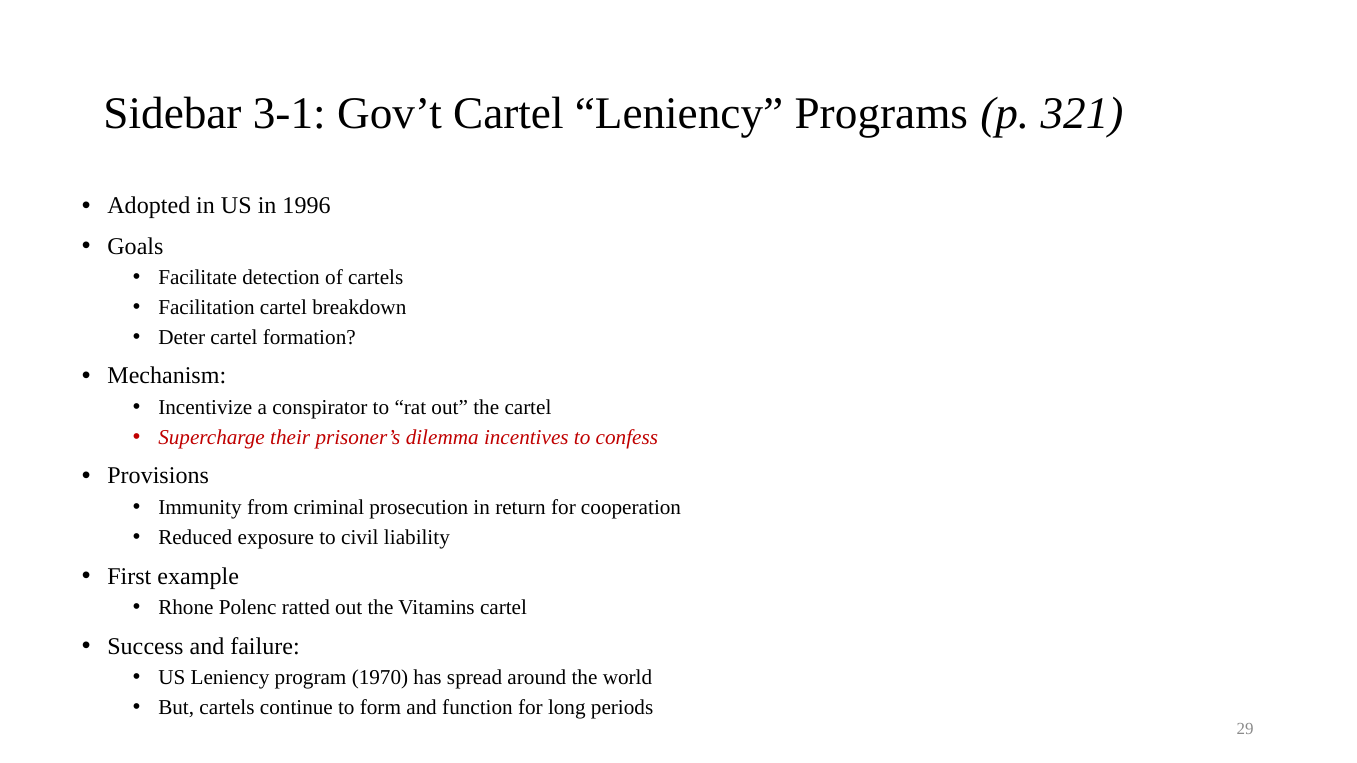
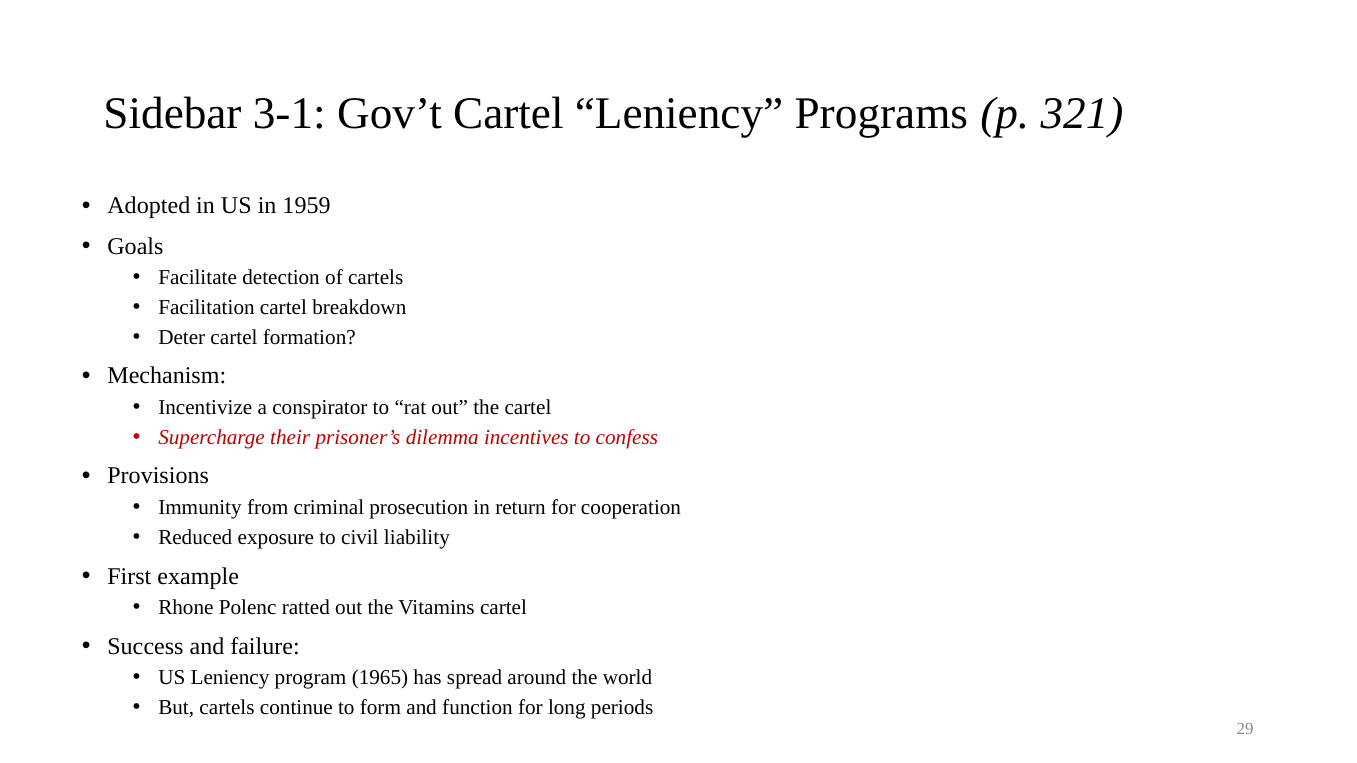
1996: 1996 -> 1959 (307, 206)
1970: 1970 -> 1965 (380, 678)
